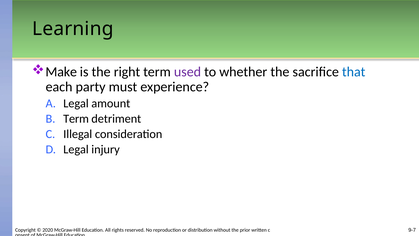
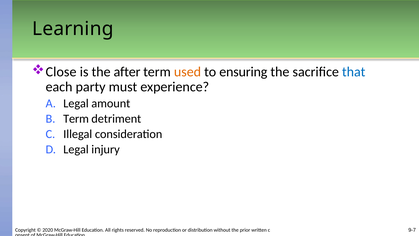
Make: Make -> Close (61, 72)
right: right -> after (127, 72)
used colour: purple -> orange (188, 72)
whether: whether -> ensuring (243, 72)
